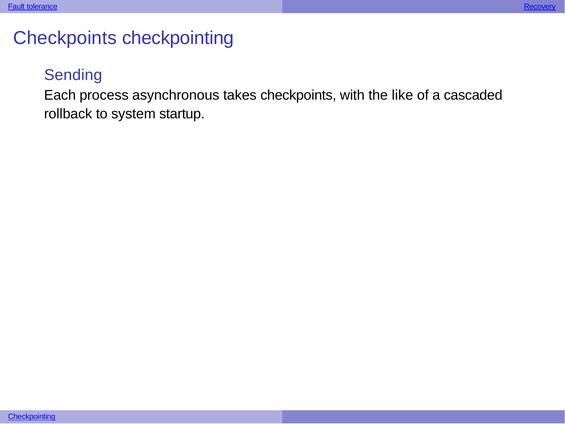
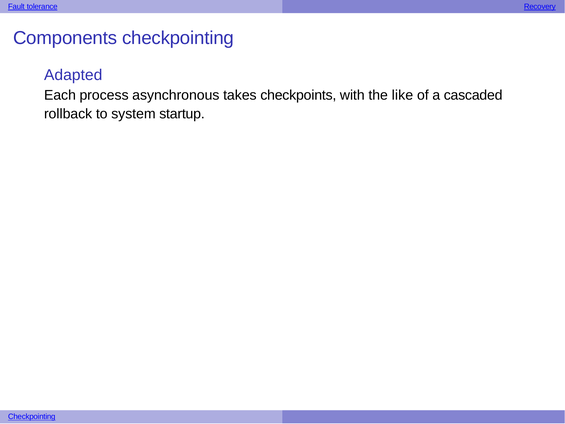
Checkpoints: Checkpoints -> Components (65, 38)
Sending: Sending -> Adapted (73, 75)
